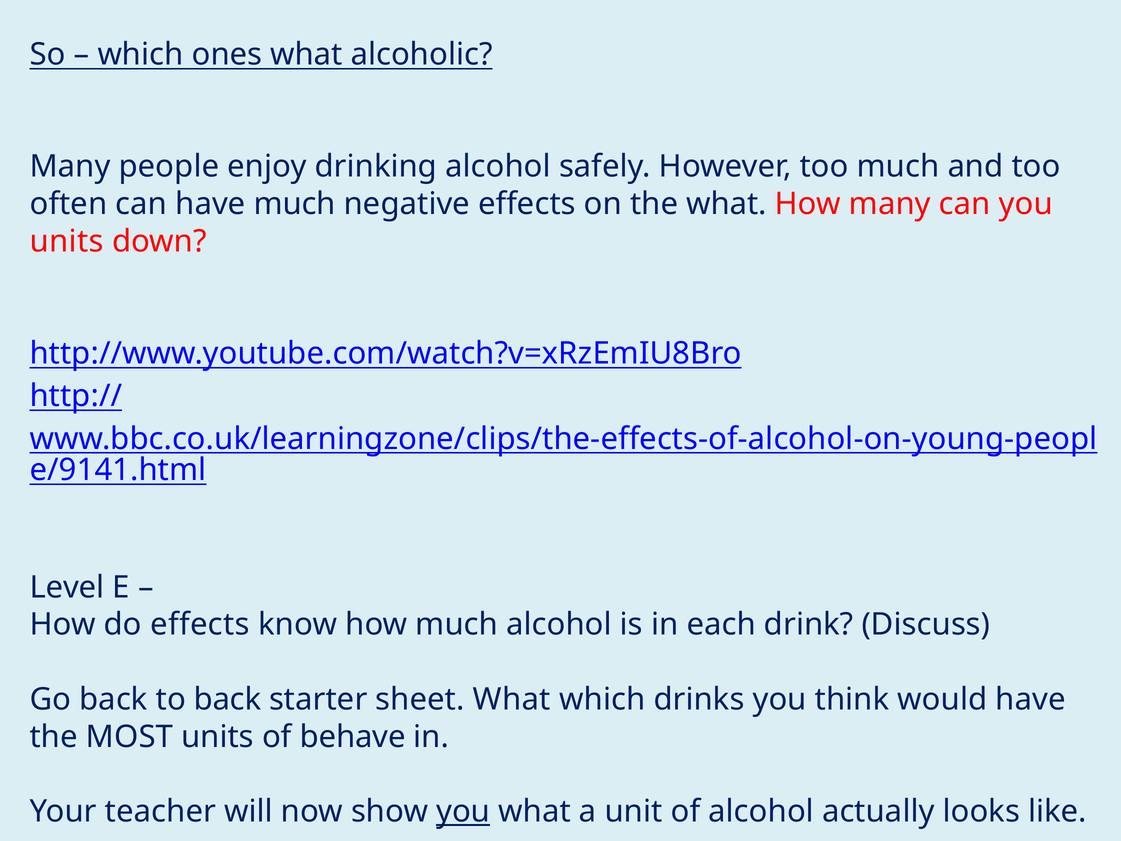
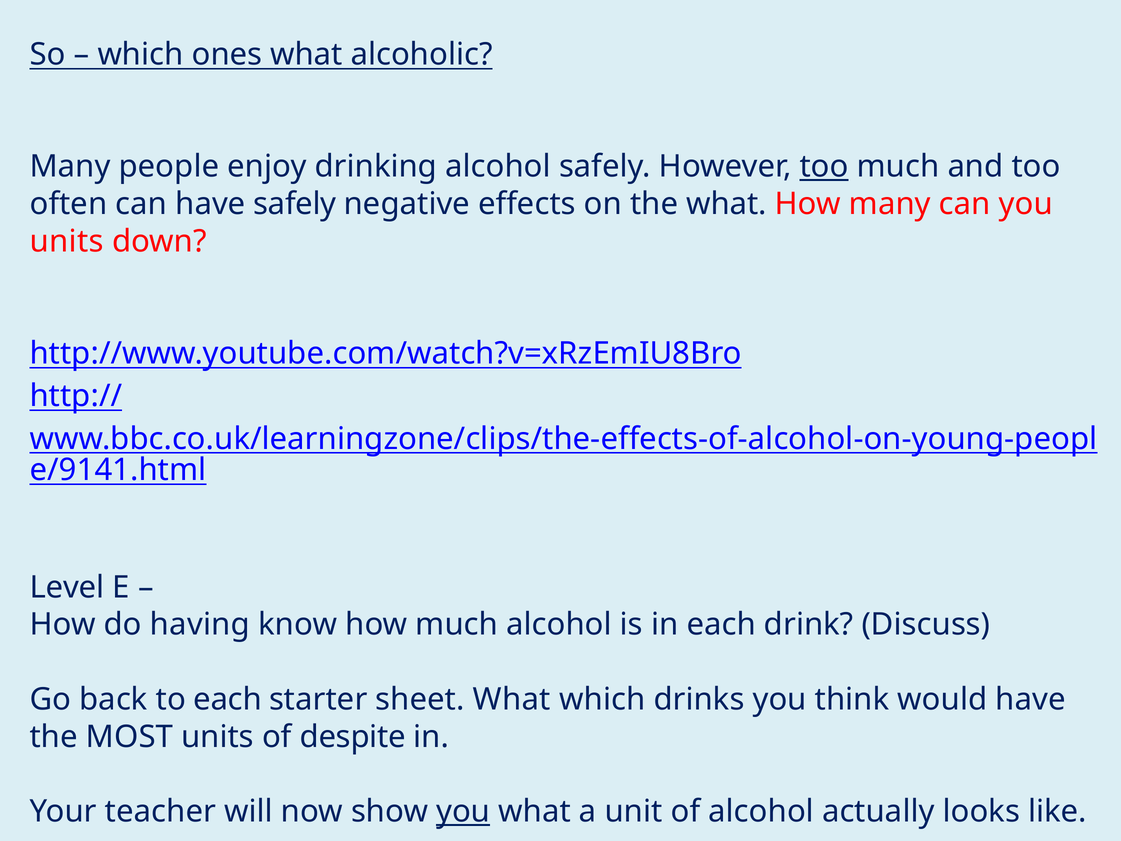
too underline: none -> present (824, 167)
have much: much -> safely (295, 204)
do effects: effects -> having (200, 624)
to back: back -> each (228, 699)
behave: behave -> despite (353, 737)
